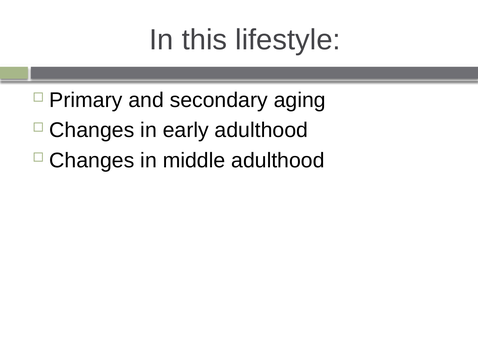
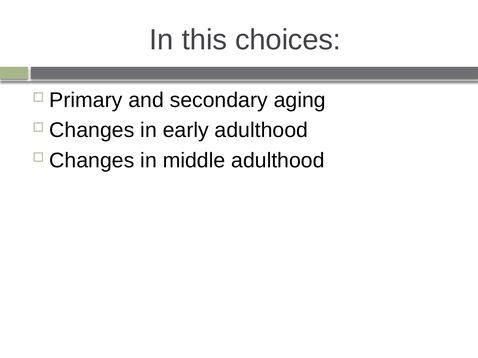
lifestyle: lifestyle -> choices (288, 40)
